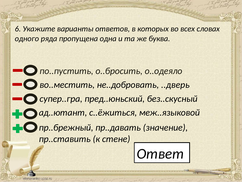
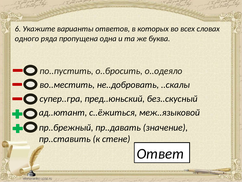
..дверь: ..дверь -> ..скалы (175, 85)
